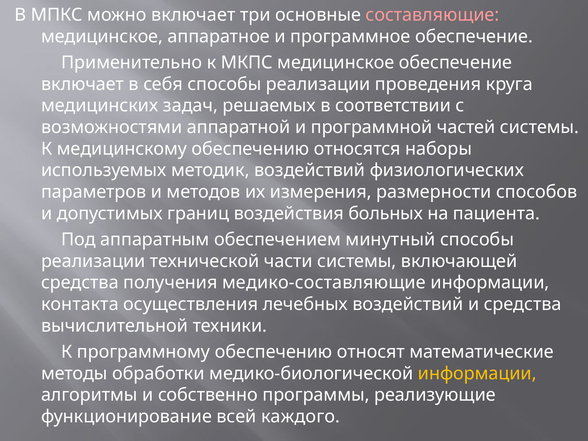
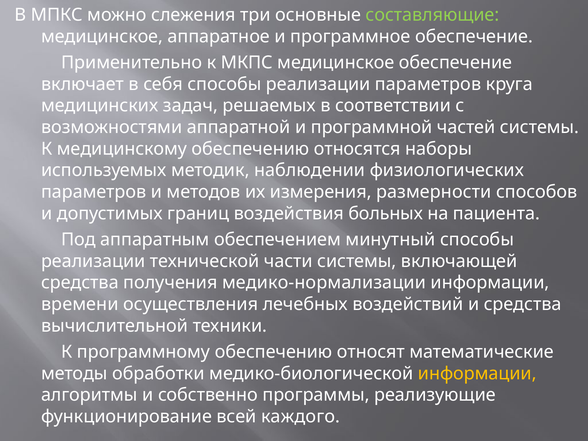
можно включает: включает -> слежения (193, 15)
составляющие colour: pink -> light green (432, 15)
реализации проведения: проведения -> параметров (428, 84)
методик воздействий: воздействий -> наблюдении (310, 170)
медико-составляющие: медико-составляющие -> медико-нормализации (324, 283)
контакта: контакта -> времени (80, 304)
